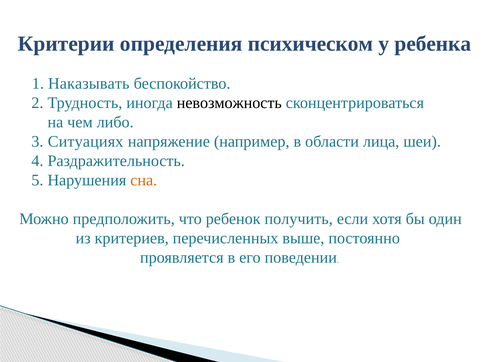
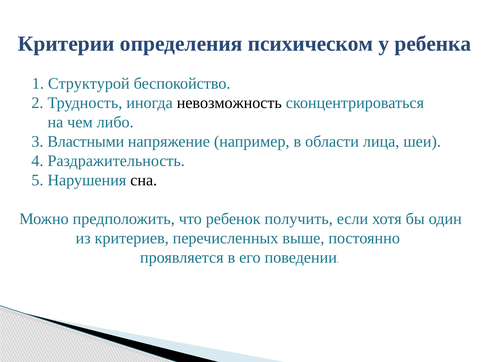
Наказывать: Наказывать -> Структурой (89, 84)
Ситуациях: Ситуациях -> Властными (86, 142)
сна colour: orange -> black (144, 180)
